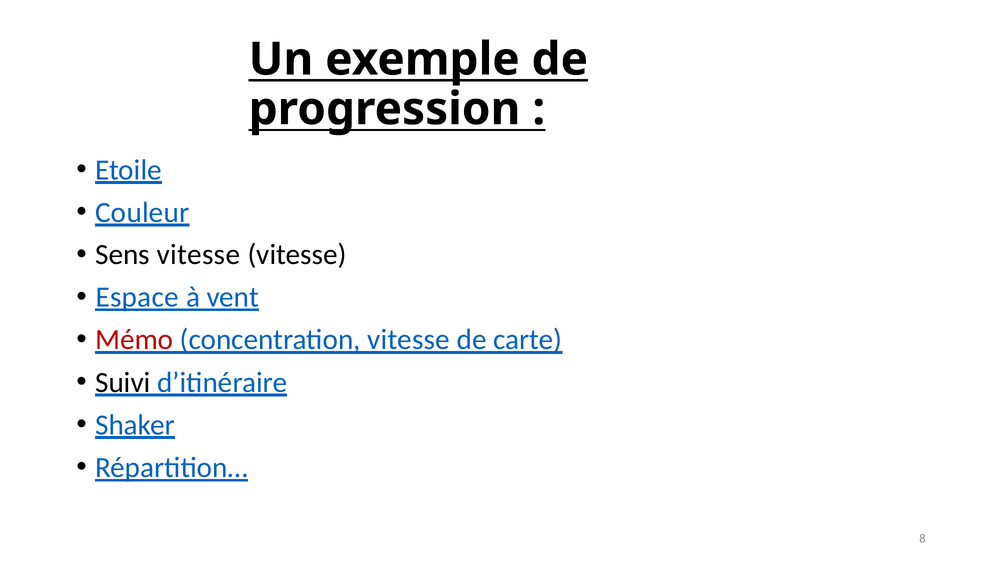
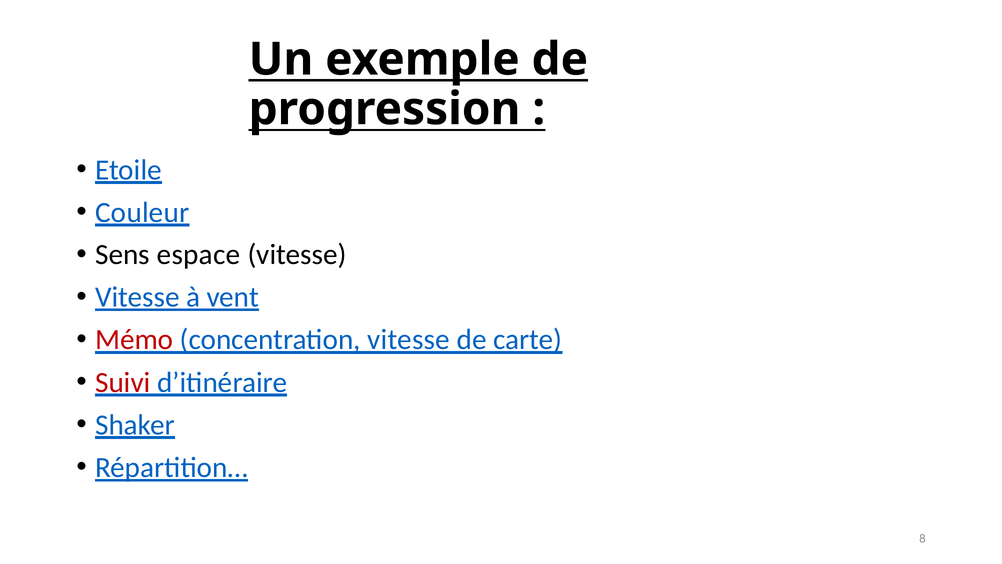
Sens vitesse: vitesse -> espace (199, 255)
Espace: Espace -> Vitesse (137, 297)
Suivi colour: black -> red (123, 382)
